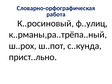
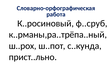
ф..улиц: ф..улиц -> ф..сруб (92, 23)
